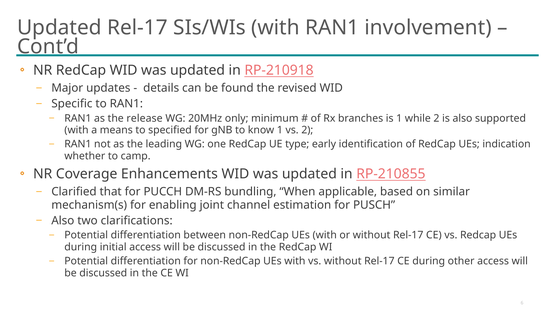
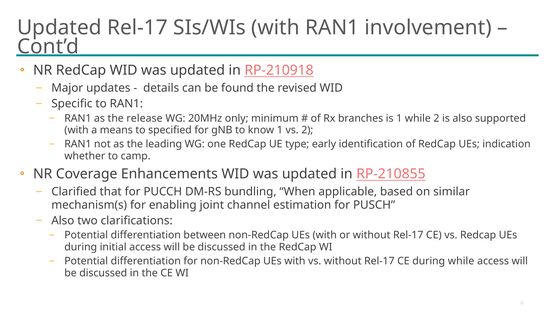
during other: other -> while (461, 261)
